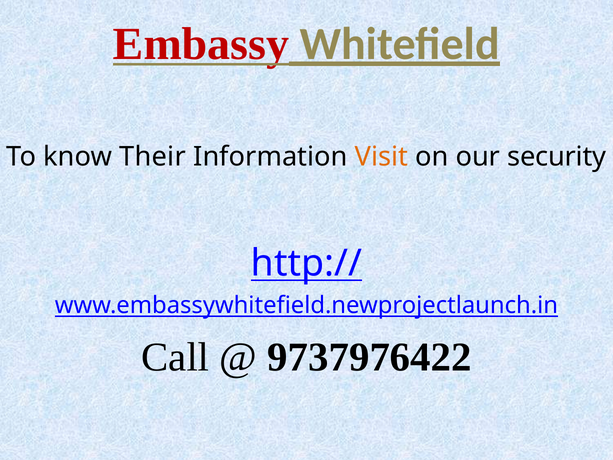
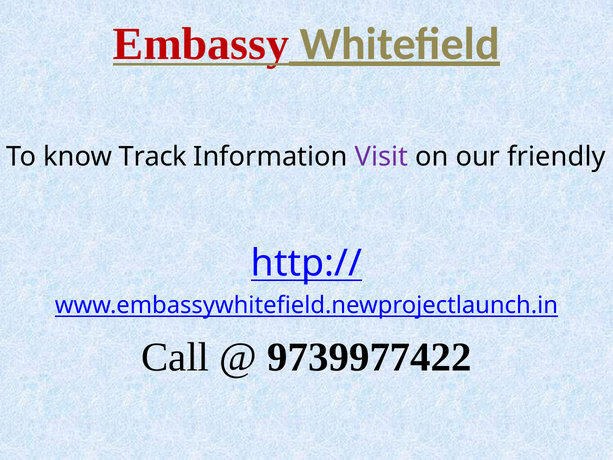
Their: Their -> Track (153, 157)
Visit colour: orange -> purple (381, 157)
security: security -> friendly (557, 157)
9737976422: 9737976422 -> 9739977422 (370, 357)
